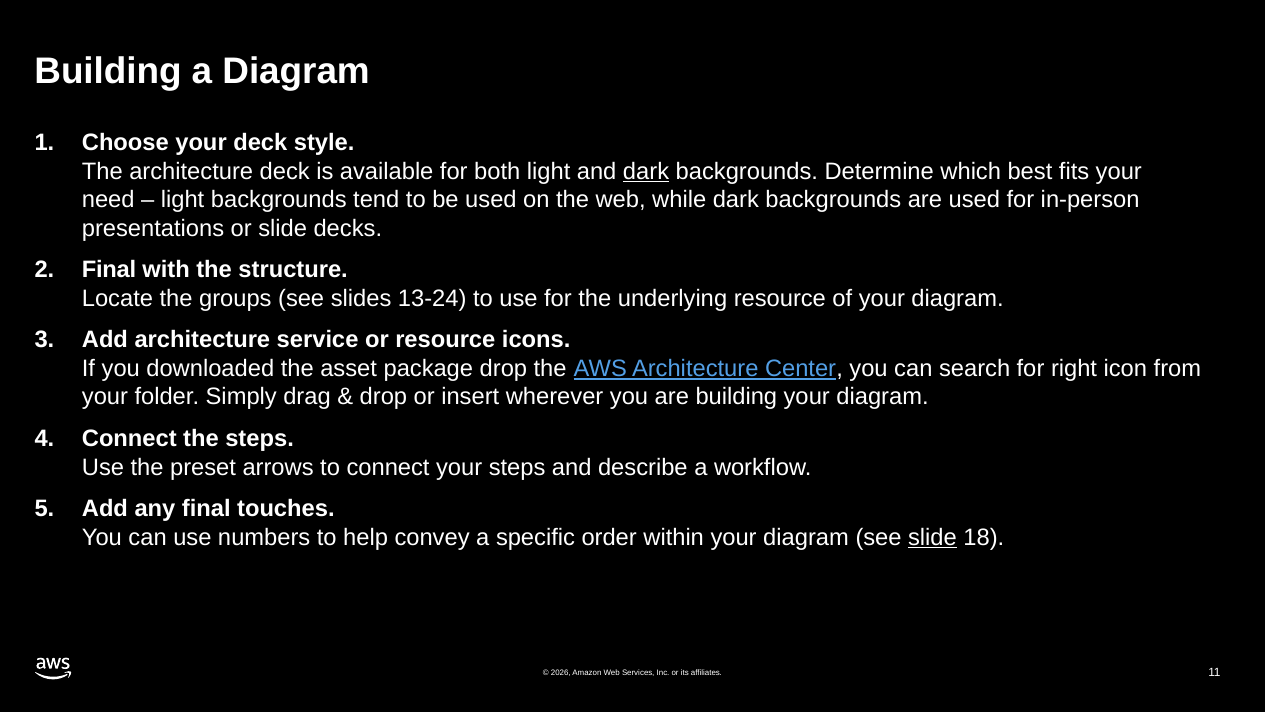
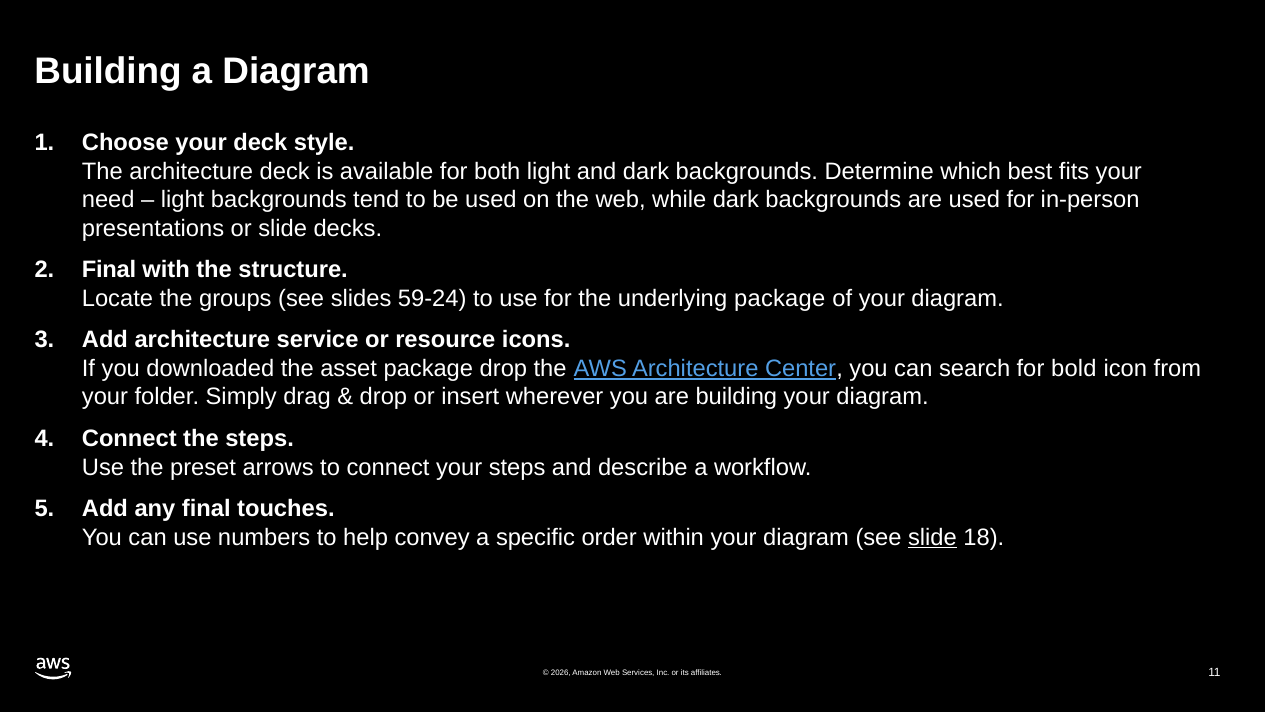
dark underline: present -> none (646, 171)
13-24: 13-24 -> 59-24 (432, 298)
underlying resource: resource -> package (780, 298)
right: right -> bold (1074, 368)
